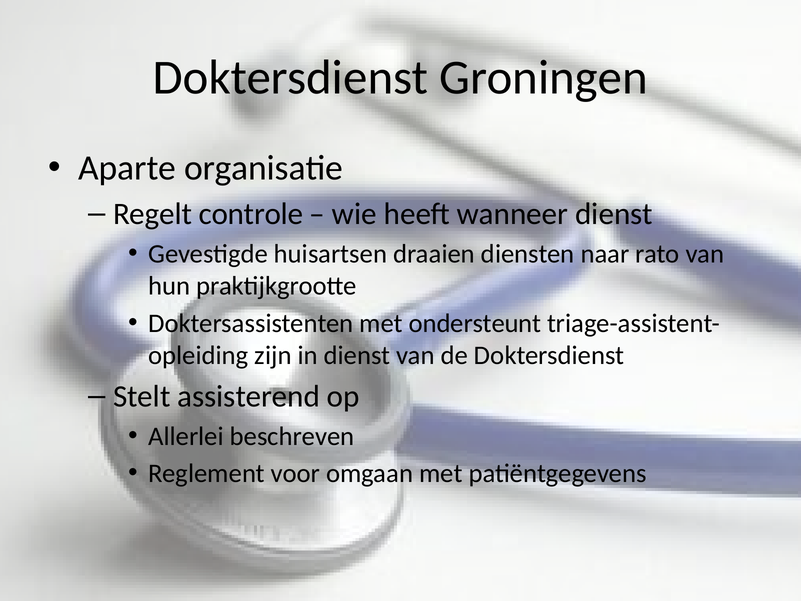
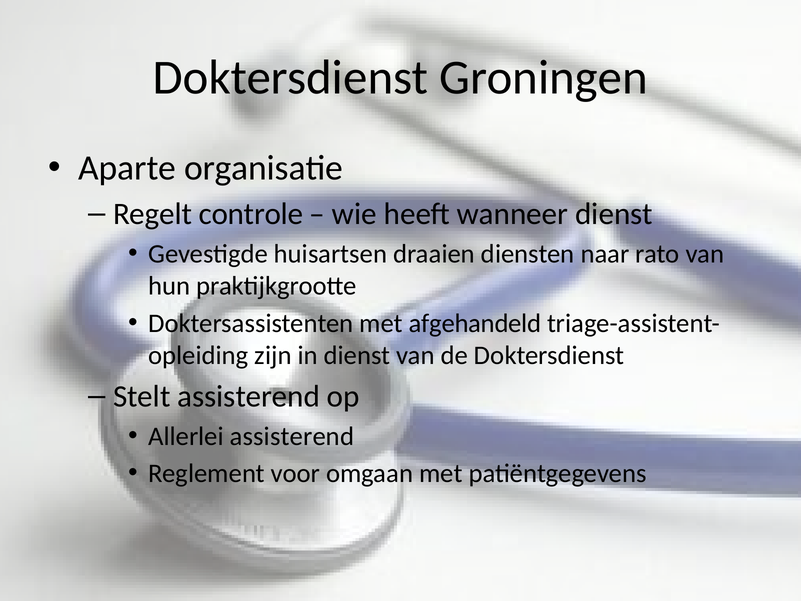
ondersteunt: ondersteunt -> afgehandeld (475, 323)
Allerlei beschreven: beschreven -> assisterend (292, 436)
